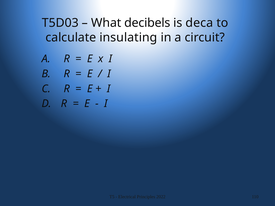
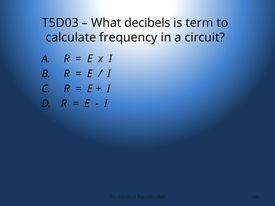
deca: deca -> term (199, 23)
insulating: insulating -> frequency (128, 38)
